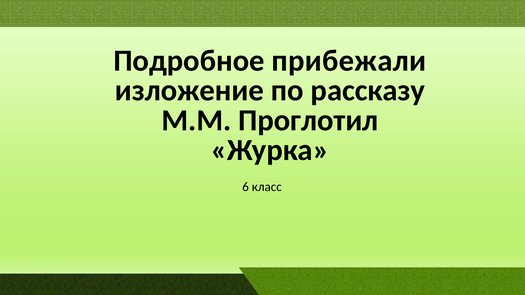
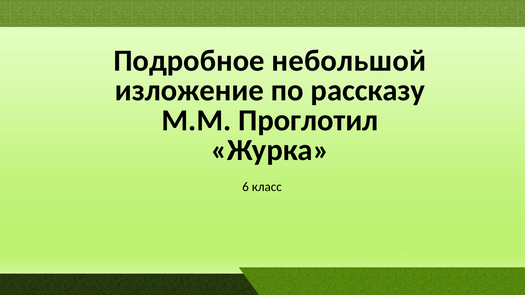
прибежали: прибежали -> небольшой (349, 61)
